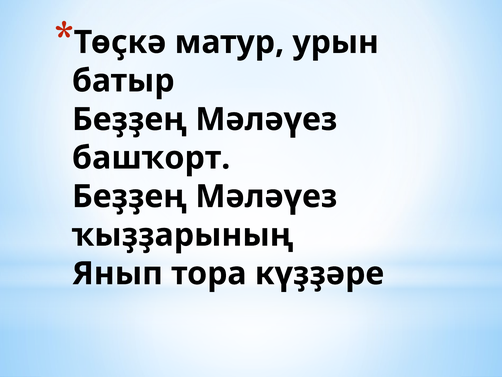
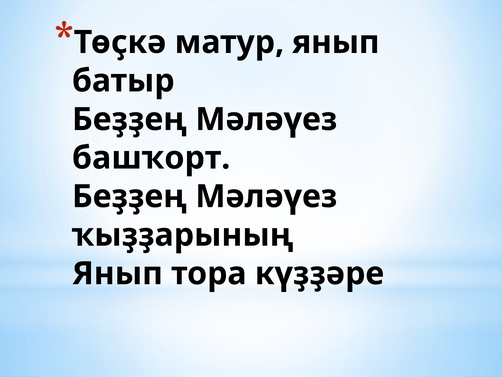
матур урын: урын -> янып (336, 42)
